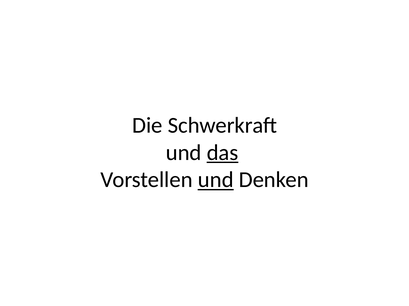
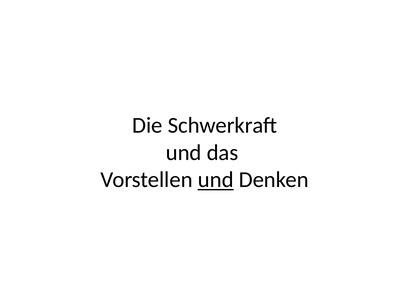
das underline: present -> none (223, 153)
